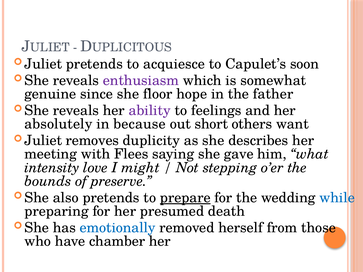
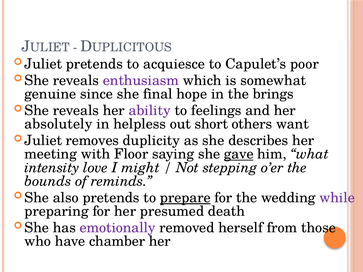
soon: soon -> poor (304, 64)
floor: floor -> final (158, 94)
father: father -> brings (273, 94)
because: because -> helpless (140, 124)
Flees: Flees -> Floor (131, 154)
gave underline: none -> present (239, 154)
preserve: preserve -> reminds (122, 181)
while colour: blue -> purple (337, 198)
emotionally colour: blue -> purple (118, 228)
